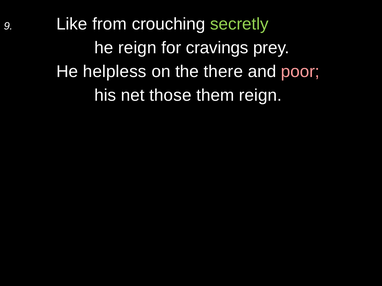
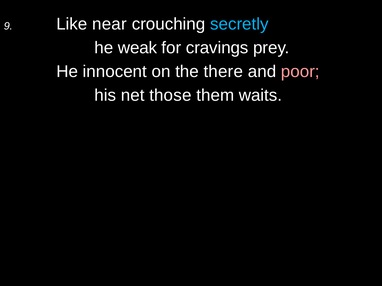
from: from -> near (109, 24)
secretly colour: light green -> light blue (239, 24)
he reign: reign -> weak (137, 48)
helpless: helpless -> innocent (115, 72)
them reign: reign -> waits (260, 95)
